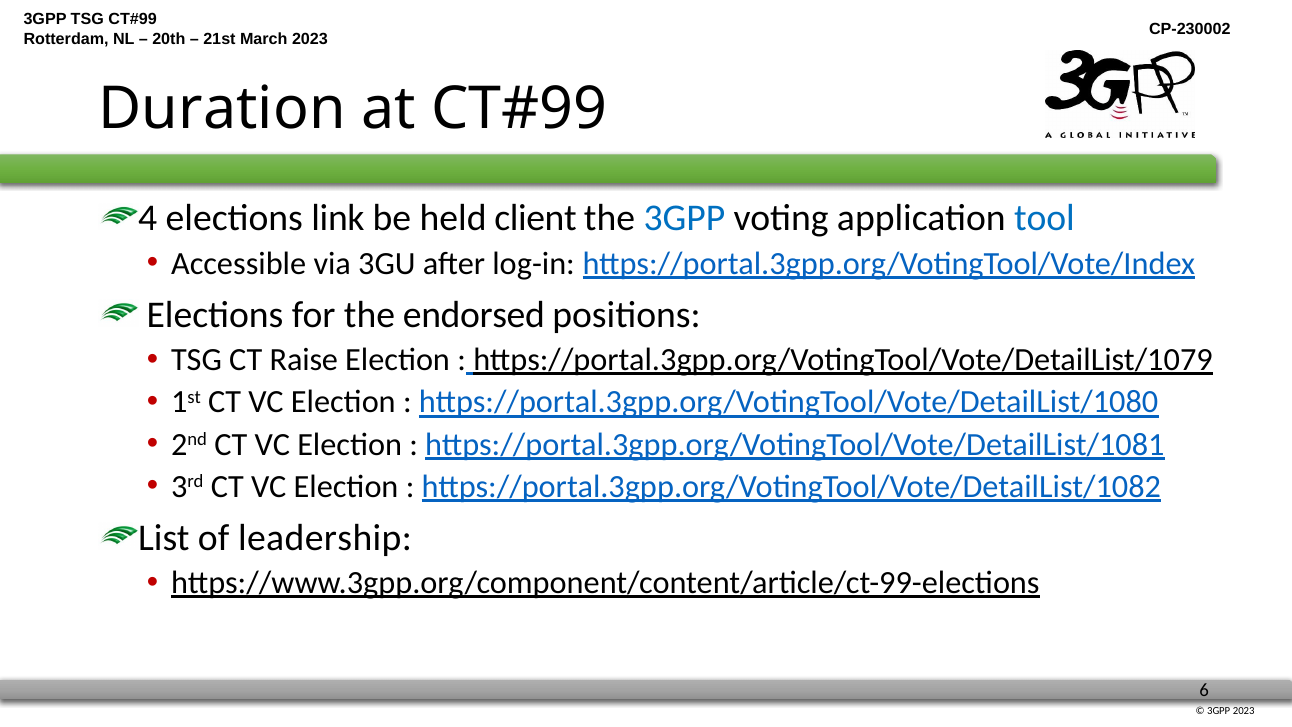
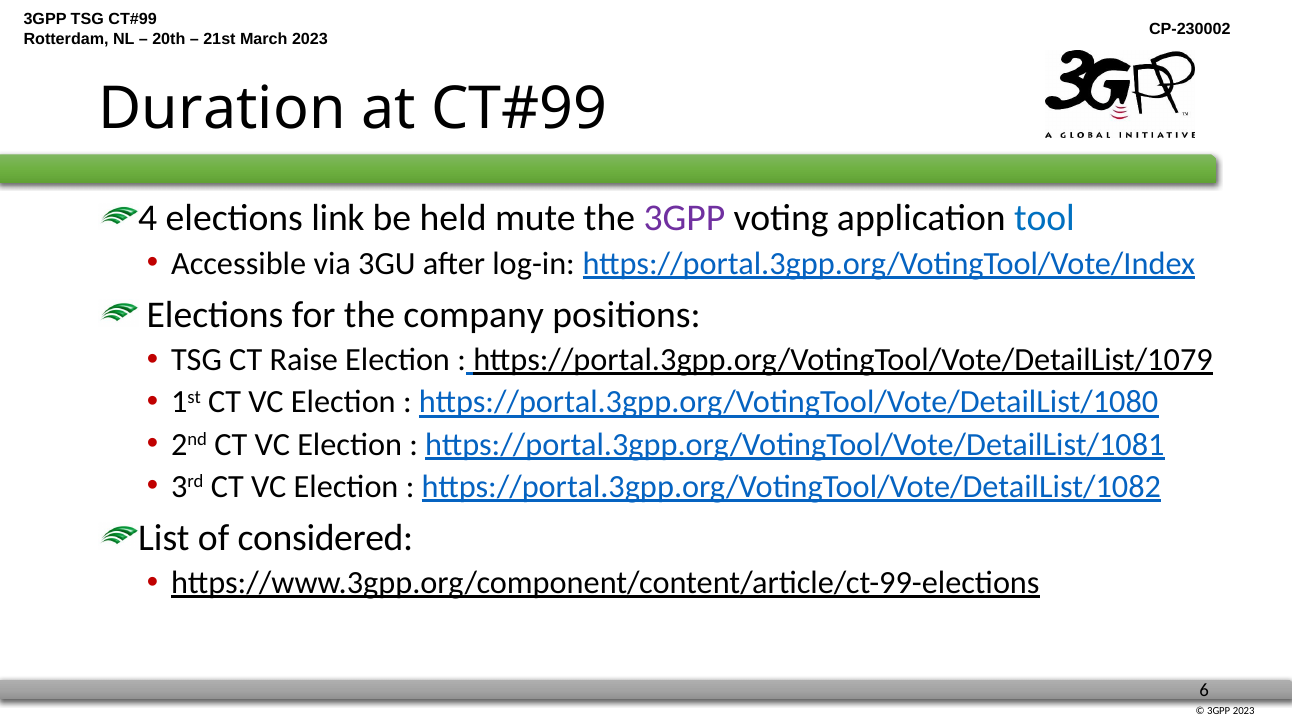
client: client -> mute (535, 218)
3GPP colour: blue -> purple (684, 218)
endorsed: endorsed -> company (474, 315)
leadership: leadership -> considered (325, 538)
